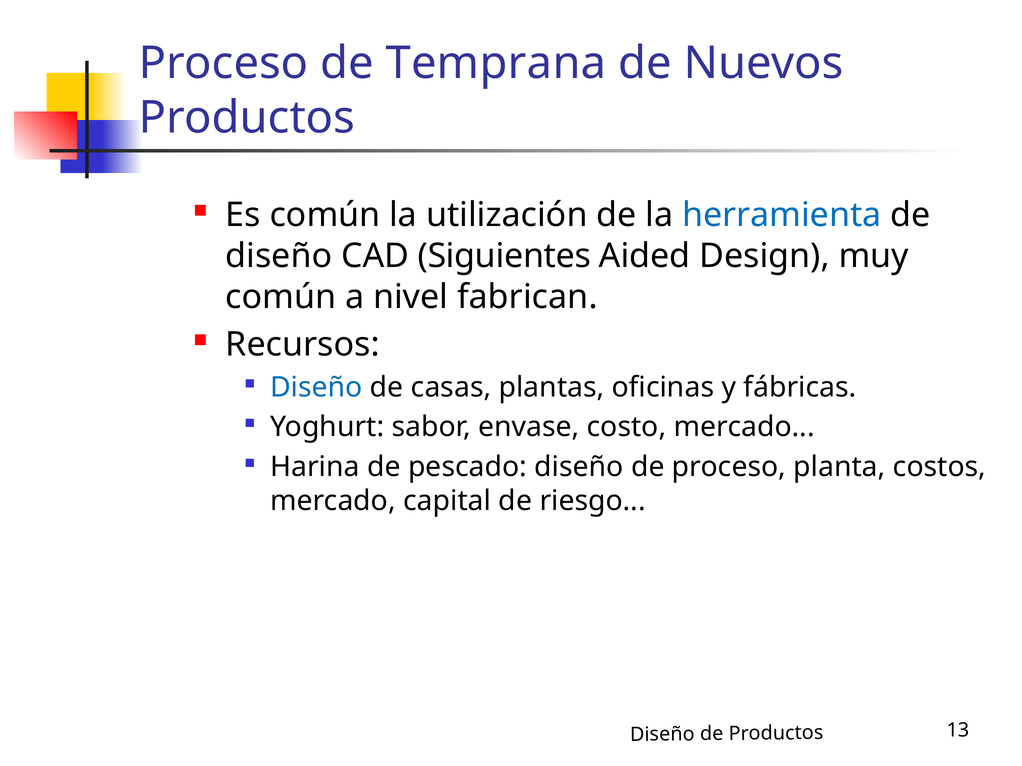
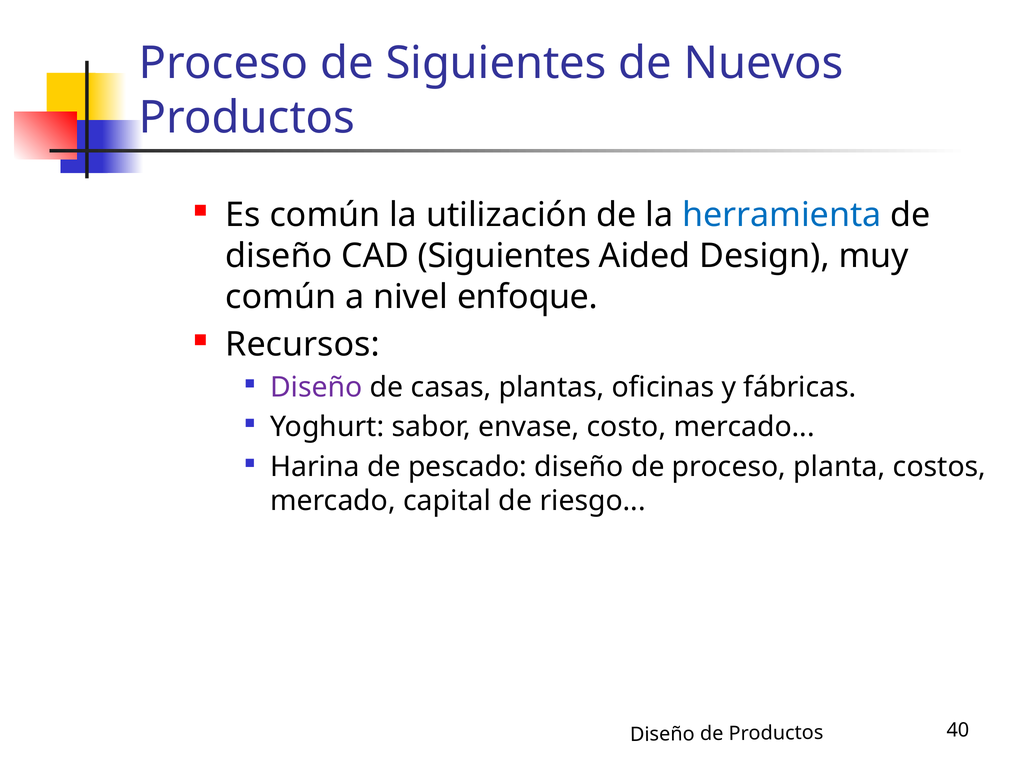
de Temprana: Temprana -> Siguientes (496, 63)
fabrican: fabrican -> enfoque (528, 297)
Diseño colour: blue -> purple (316, 388)
13: 13 -> 40 (958, 731)
